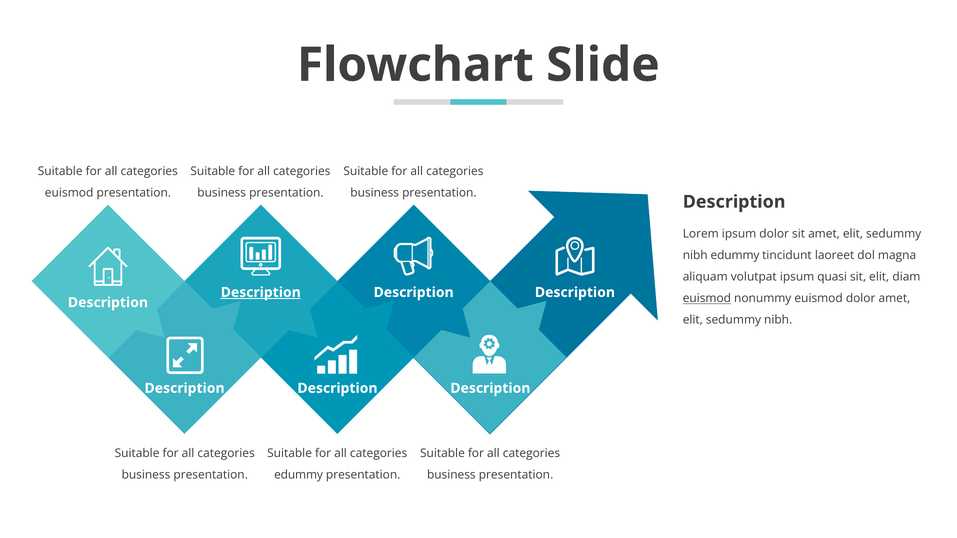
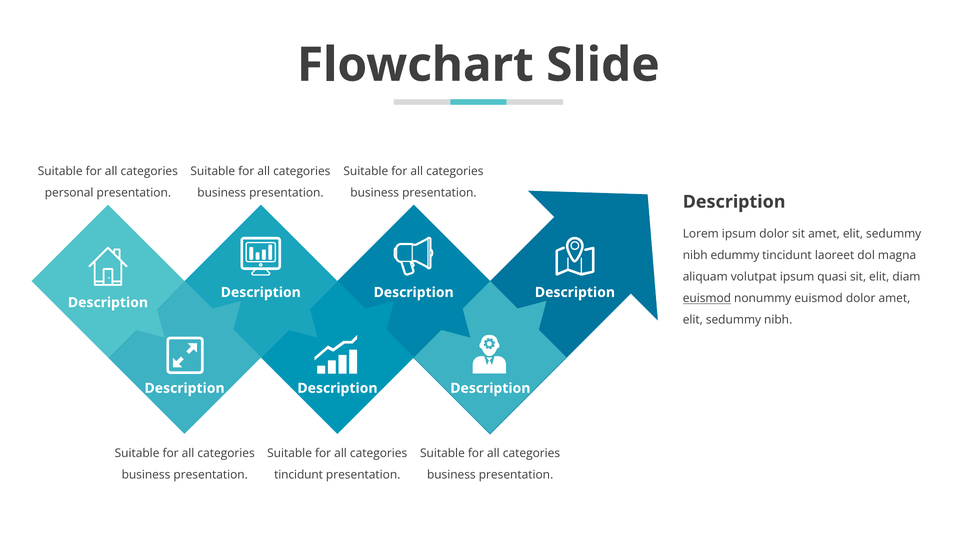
euismod: euismod -> personal (69, 193)
Description underline: present -> none (261, 293)
edummy: edummy -> tincidunt (299, 475)
